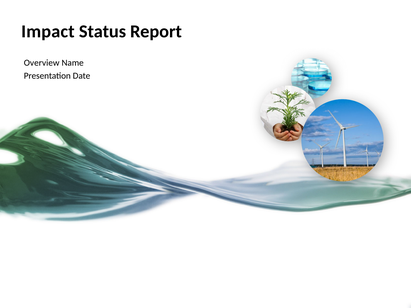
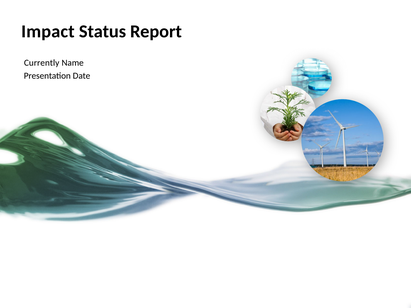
Overview: Overview -> Currently (42, 63)
